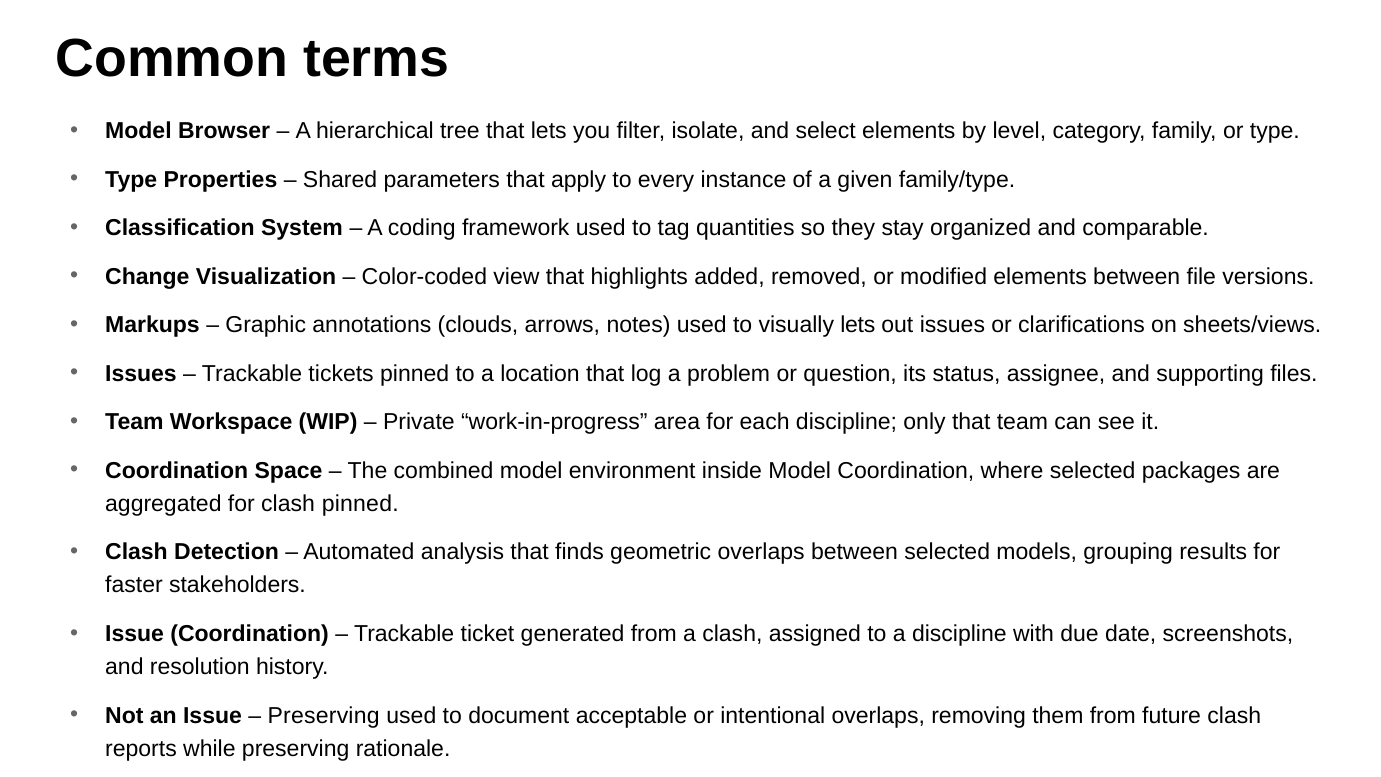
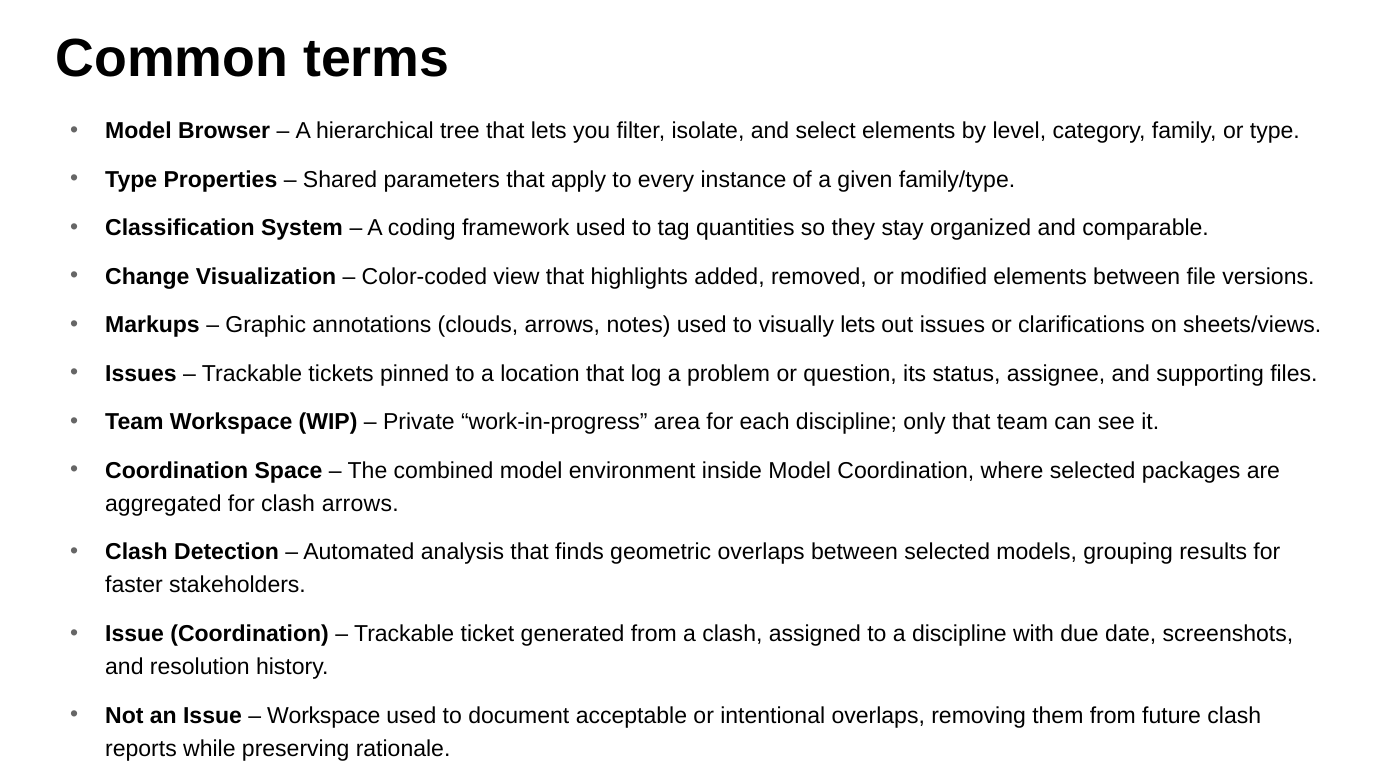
clash pinned: pinned -> arrows (360, 504)
Preserving: Preserving -> Workspace (324, 715)
